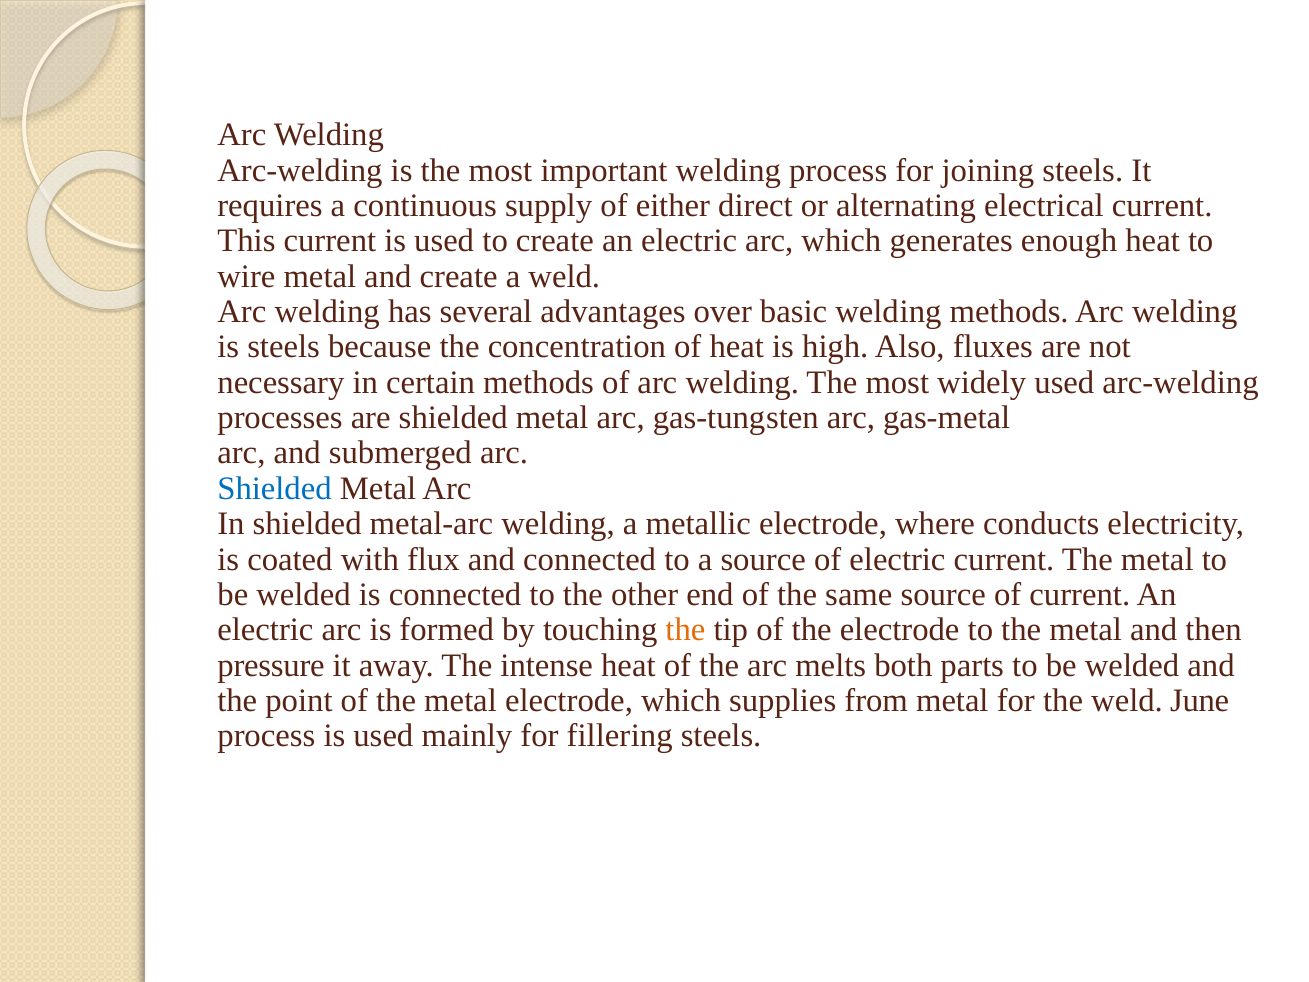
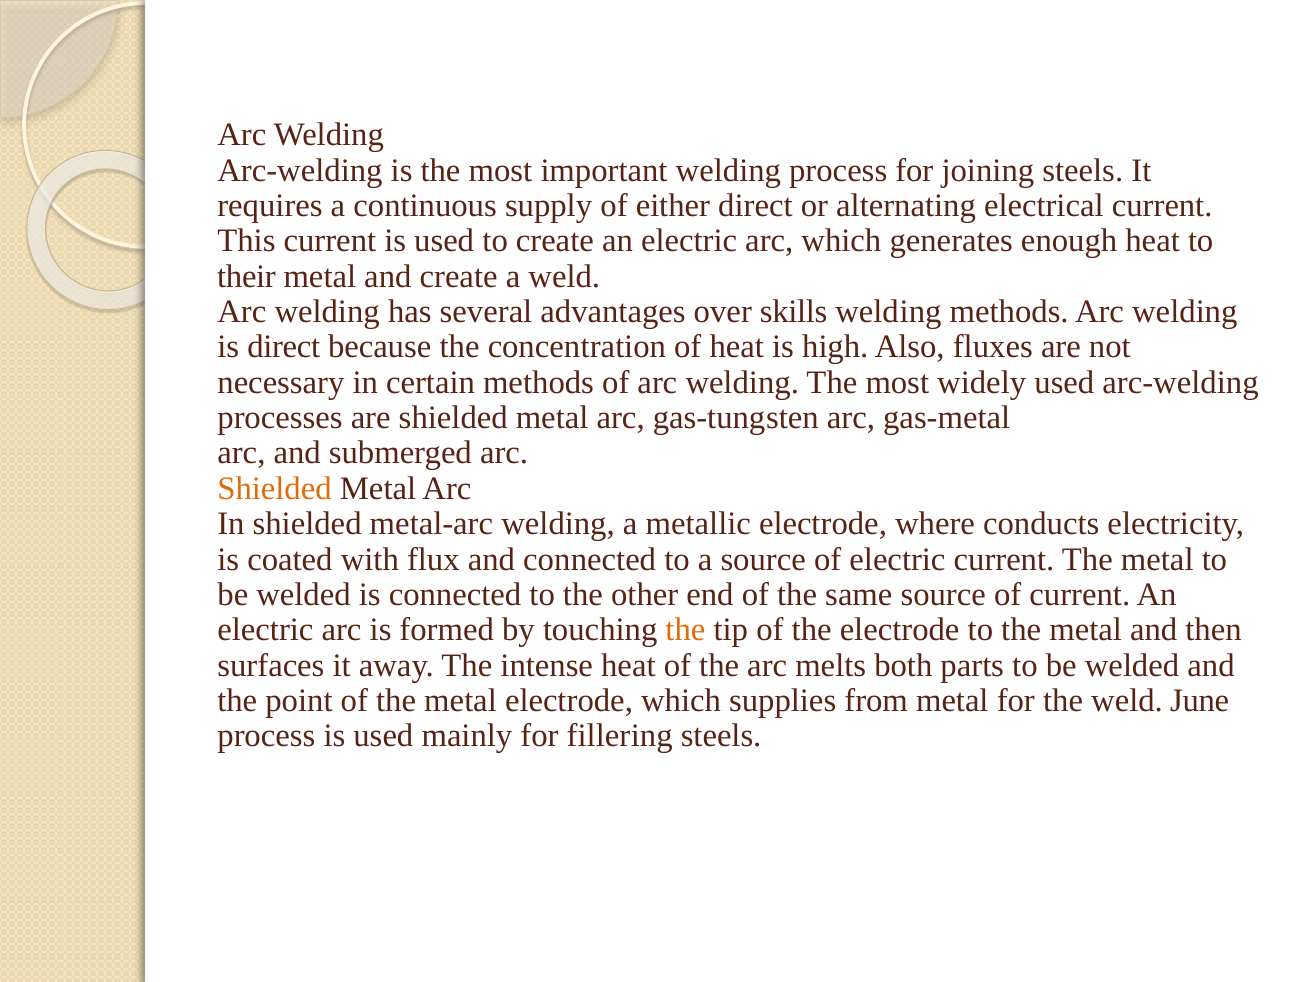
wire: wire -> their (247, 276)
basic: basic -> skills (794, 312)
is steels: steels -> direct (284, 347)
Shielded colour: blue -> orange (275, 488)
pressure: pressure -> surfaces (271, 665)
